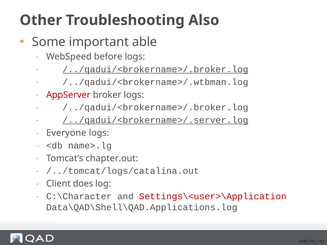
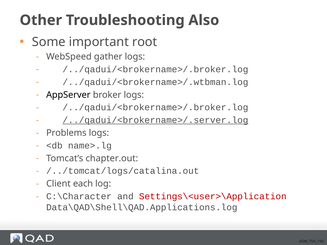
able: able -> root (145, 42)
before: before -> gather (108, 57)
/../qadui/<brokername>/.broker.log underline: present -> none (155, 69)
AppServer colour: red -> black (68, 95)
Everyone: Everyone -> Problems (66, 133)
does: does -> each (83, 184)
